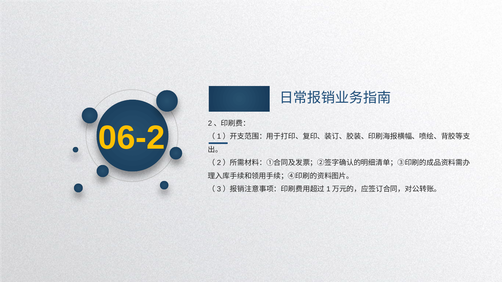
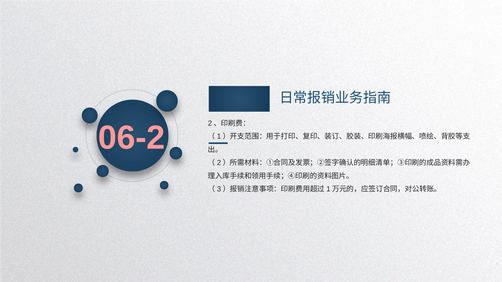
06-2 colour: yellow -> pink (132, 138)
